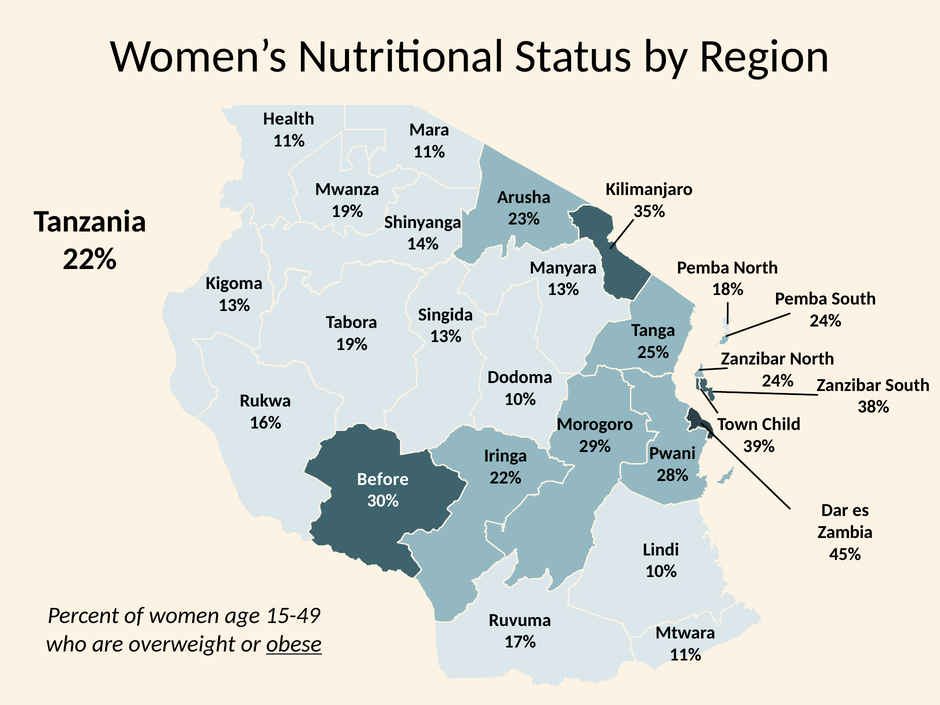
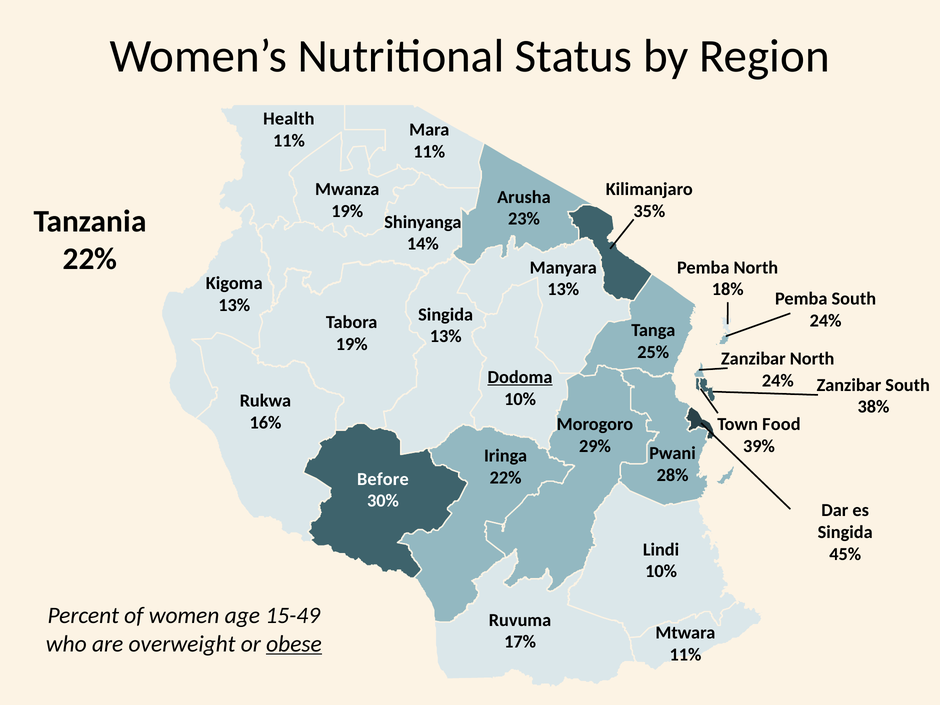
Dodoma underline: none -> present (520, 377)
Child: Child -> Food (781, 424)
Zambia: Zambia -> Singida (845, 532)
